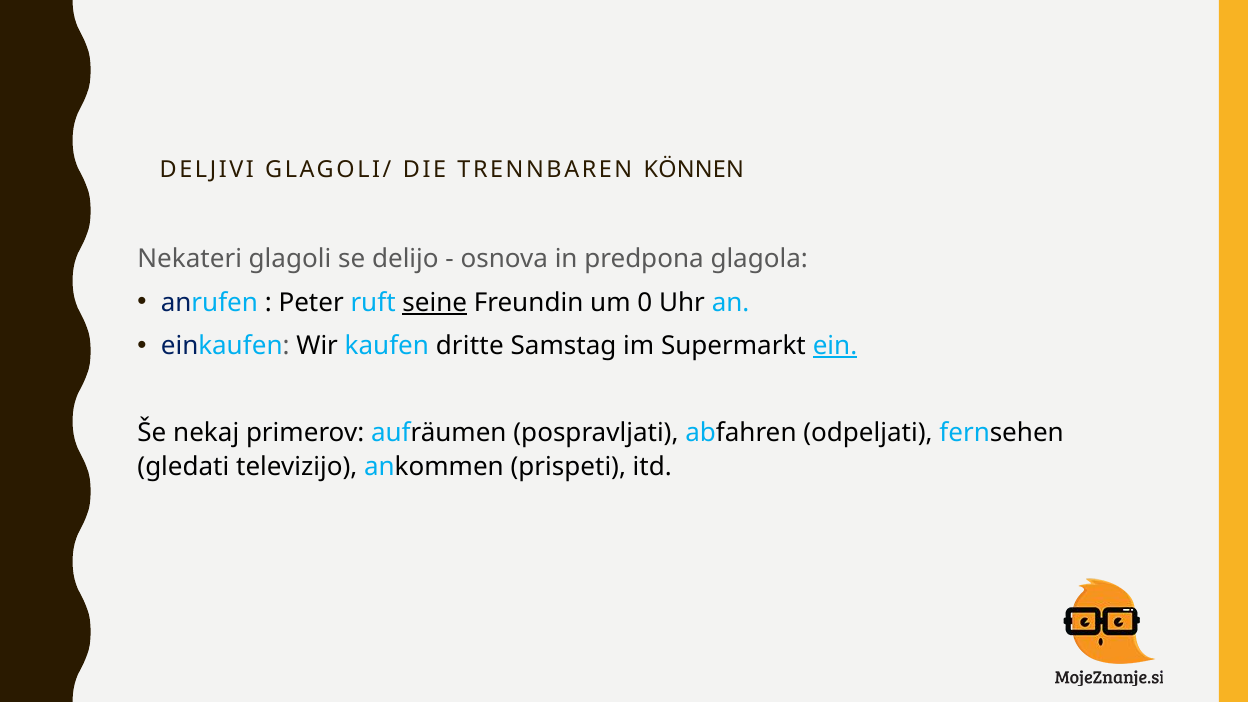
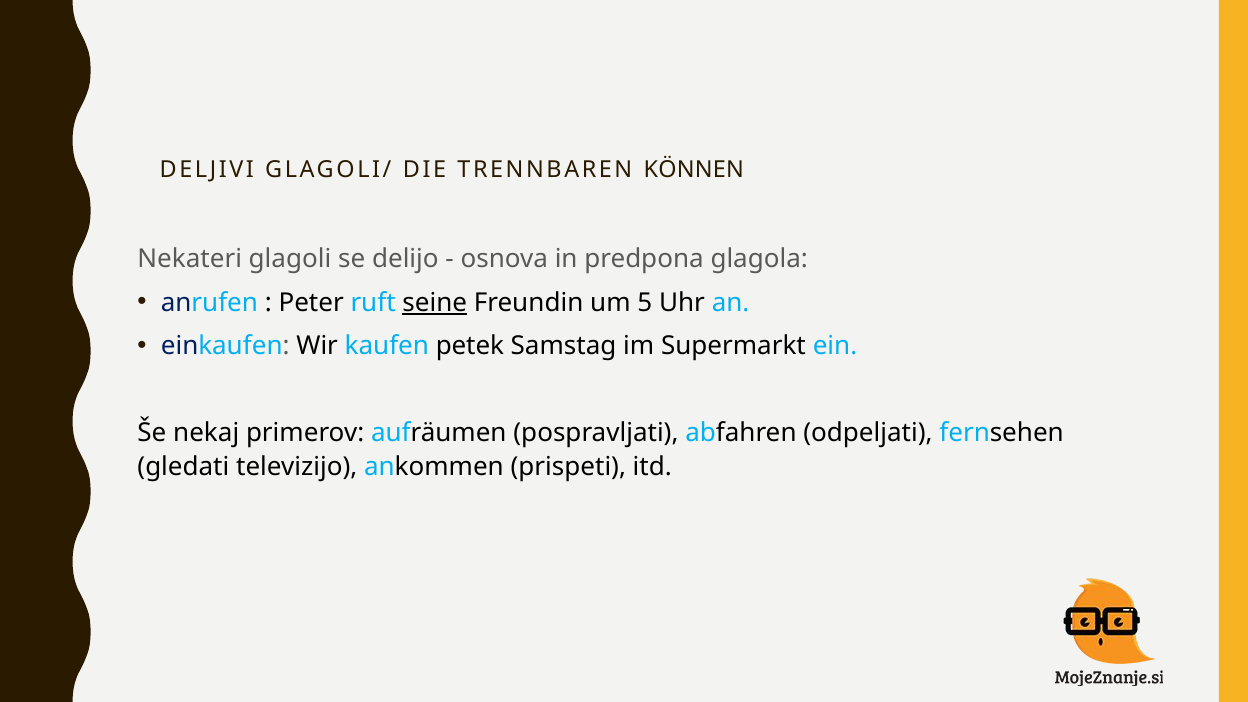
0: 0 -> 5 (645, 303)
dritte: dritte -> petek (470, 346)
ein underline: present -> none (835, 346)
